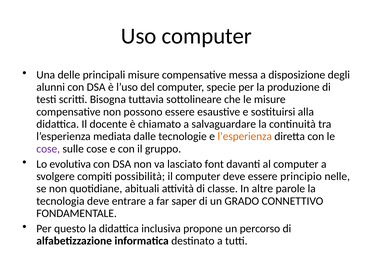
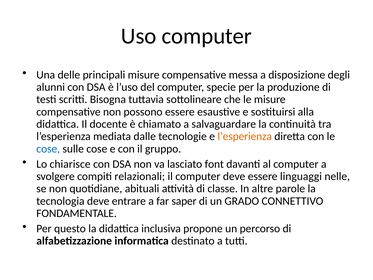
cose colour: purple -> blue (48, 149)
evolutiva: evolutiva -> chiarisce (70, 164)
possibilità: possibilità -> relazionali (140, 176)
principio: principio -> linguaggi (301, 176)
